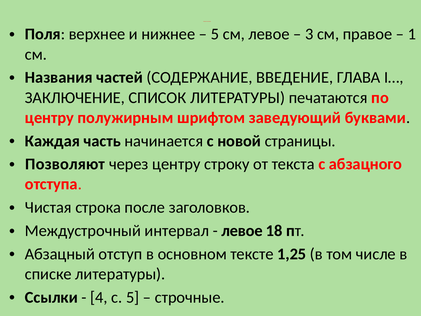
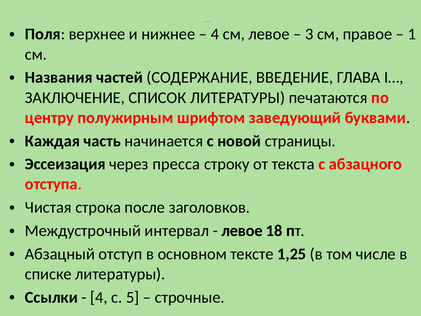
5: 5 -> 4 (215, 34)
Позволяют: Позволяют -> Эссеизация (65, 164)
через центру: центру -> пресса (176, 164)
